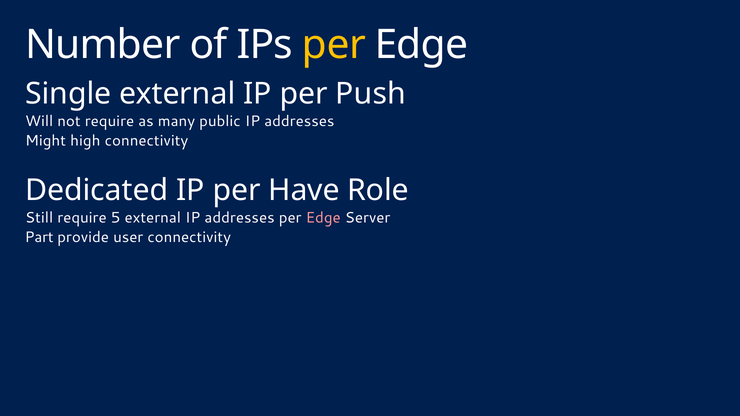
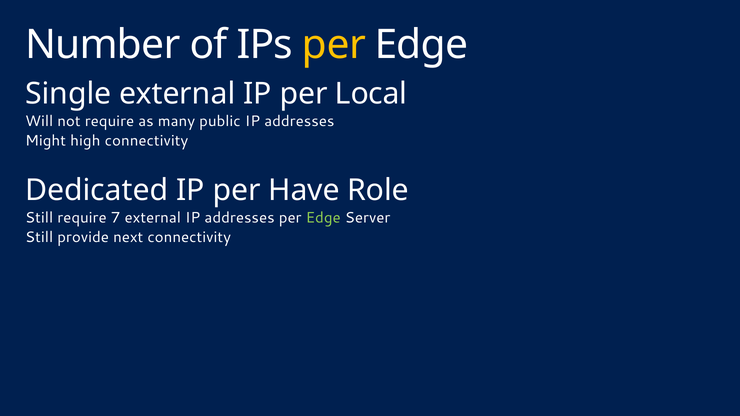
Push: Push -> Local (371, 94)
5: 5 -> 7 (116, 218)
Edge colour: pink -> light green (323, 218)
Part: Part -> Still (39, 237)
user: user -> next (128, 237)
